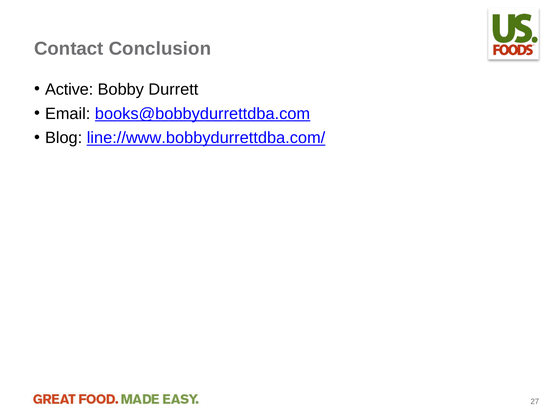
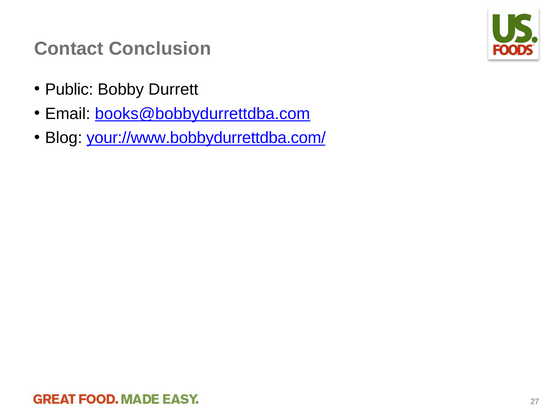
Active: Active -> Public (69, 89)
line://www.bobbydurrettdba.com/: line://www.bobbydurrettdba.com/ -> your://www.bobbydurrettdba.com/ (206, 138)
